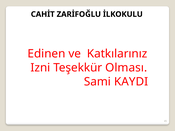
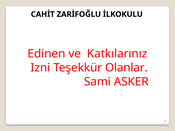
Olması: Olması -> Olanlar (126, 68)
KAYDI: KAYDI -> ASKER (131, 82)
